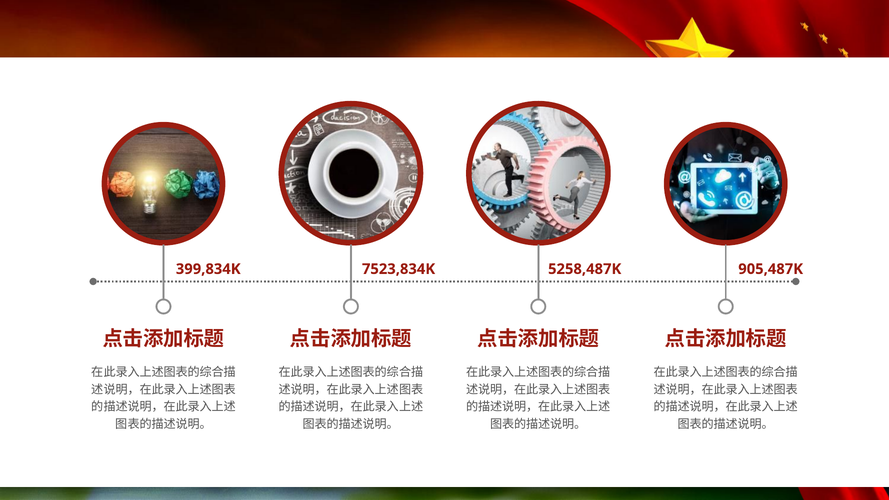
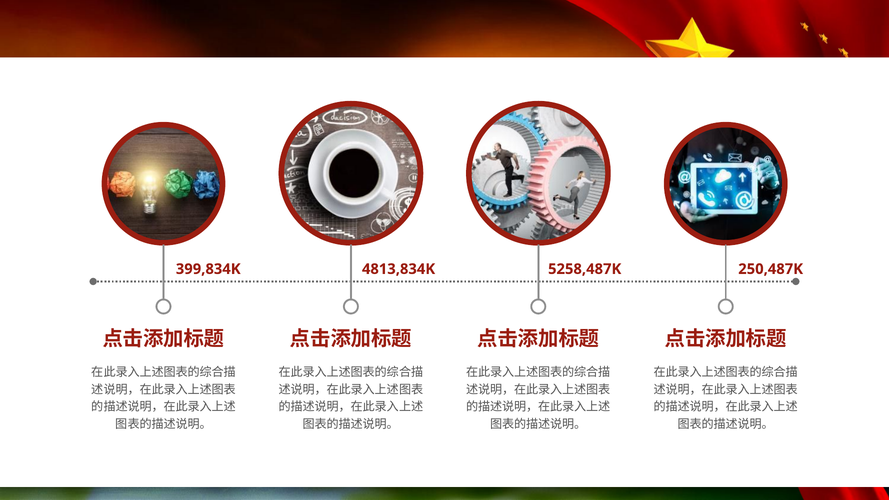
7523,834K: 7523,834K -> 4813,834K (399, 269)
905,487K: 905,487K -> 250,487K (771, 269)
